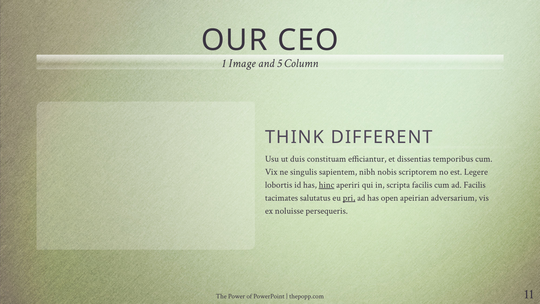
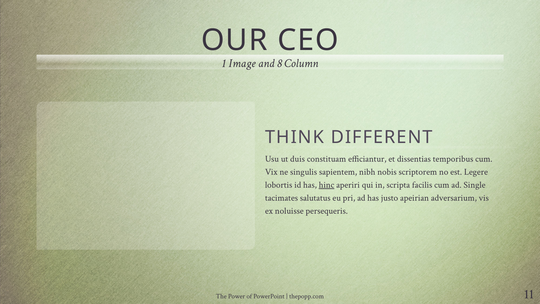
5: 5 -> 8 (279, 63)
ad Facilis: Facilis -> Single (475, 185)
pri underline: present -> none (349, 198)
open: open -> justo (389, 198)
